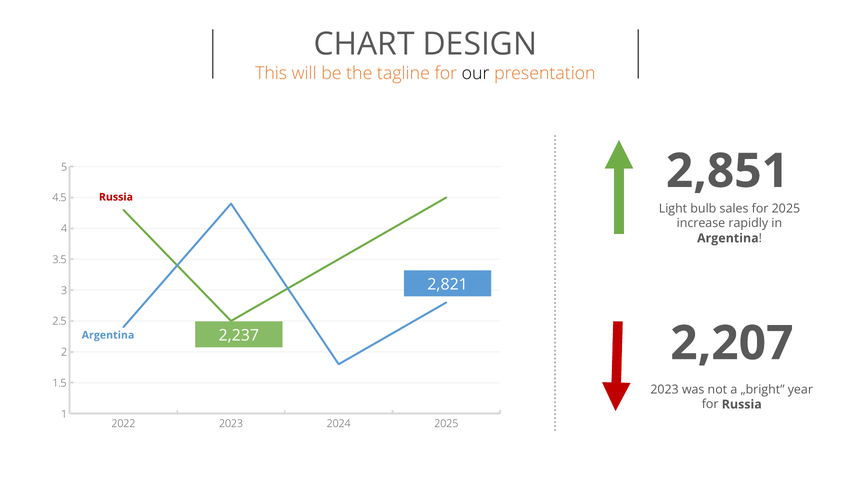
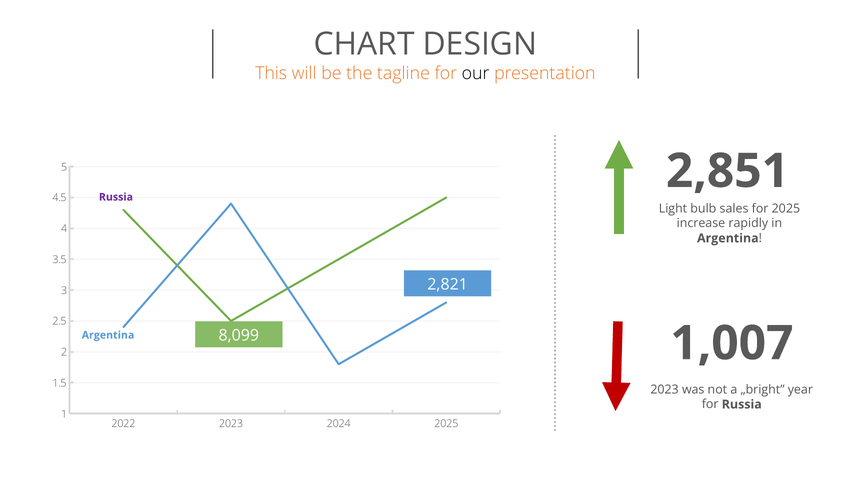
Russia colour: red -> purple (116, 197)
2,207: 2,207 -> 1,007 (732, 343)
2,237: 2,237 -> 8,099 (239, 335)
